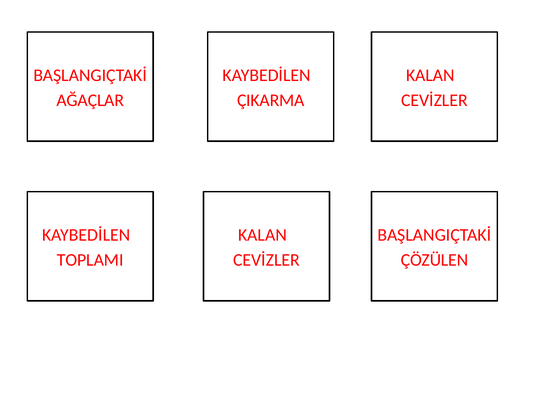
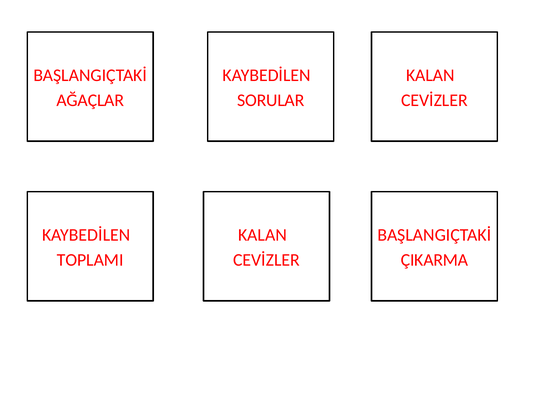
ÇIKARMA: ÇIKARMA -> SORULAR (271, 100)
ÇÖZÜLEN: ÇÖZÜLEN -> ÇIKARMA (434, 260)
